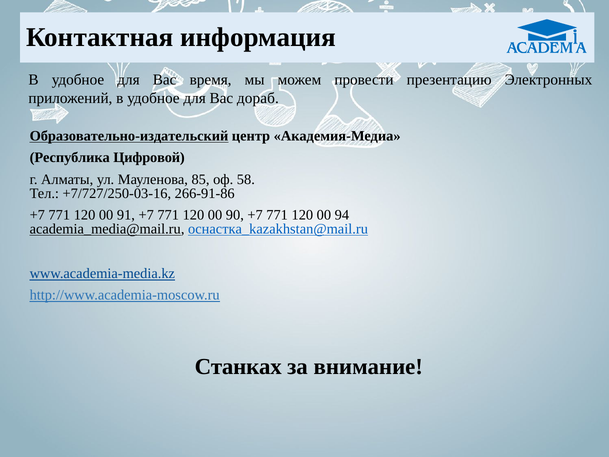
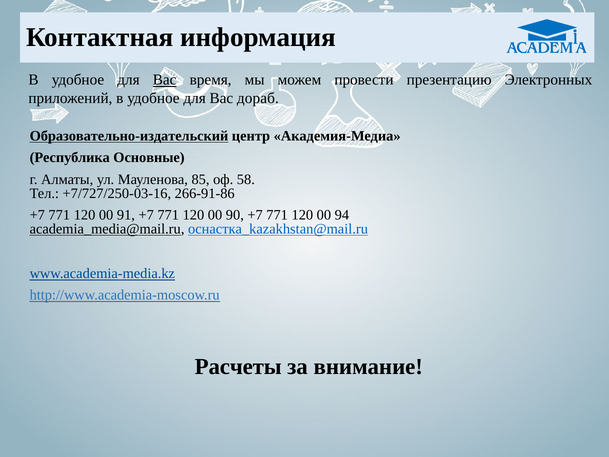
Вас underline: none -> present (165, 80)
Цифровой: Цифровой -> Основные (149, 158)
Станках: Станках -> Расчеты (238, 367)
